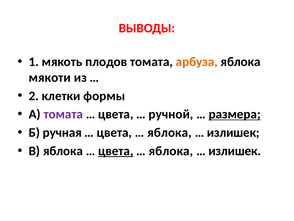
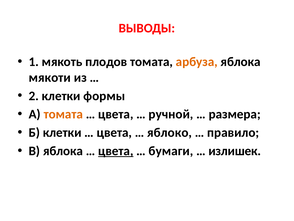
томата colour: purple -> orange (63, 114)
размера underline: present -> none (235, 114)
Б ручная: ручная -> клетки (62, 132)
яблока: яблока -> яблоко (170, 132)
излишек: излишек -> правило (233, 132)
яблока: яблока -> бумаги (171, 151)
